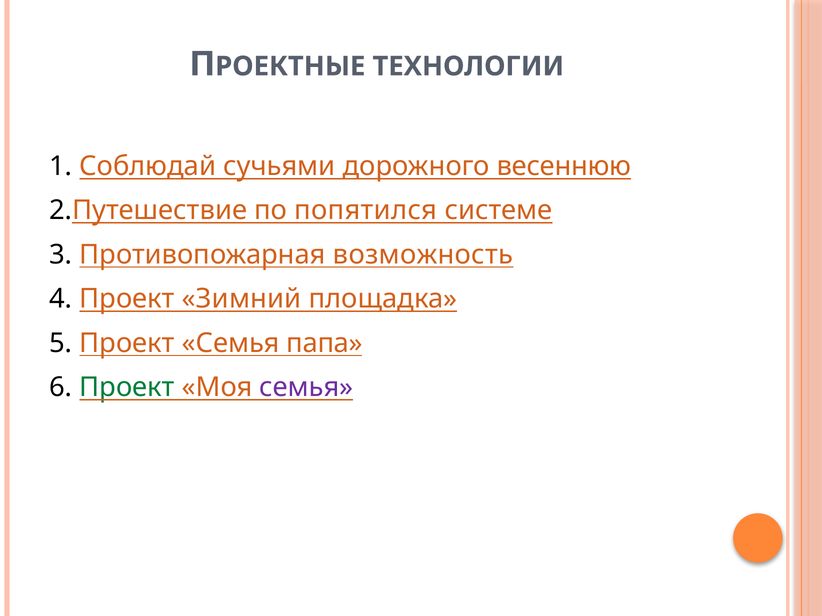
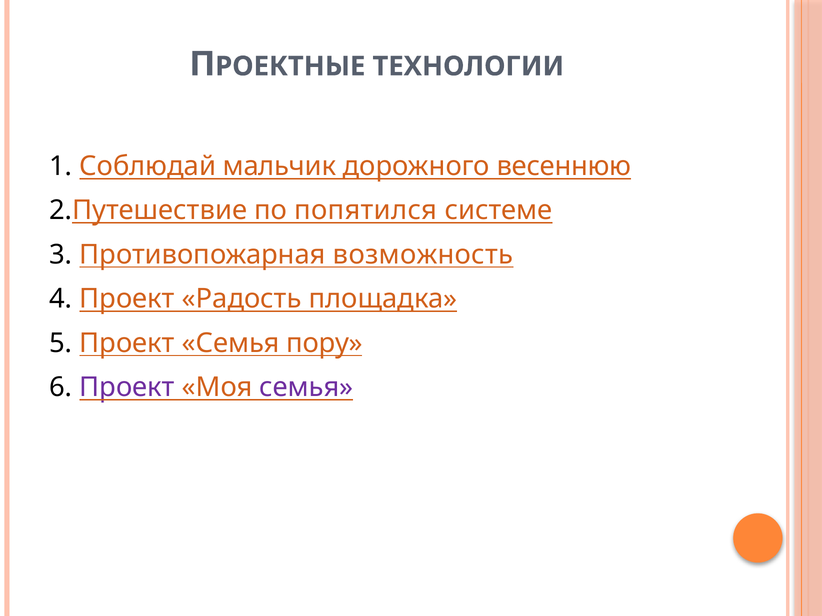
сучьями: сучьями -> мальчик (279, 166)
Зимний: Зимний -> Радость (242, 299)
папа: папа -> пору (324, 343)
Проект colour: green -> purple (127, 388)
